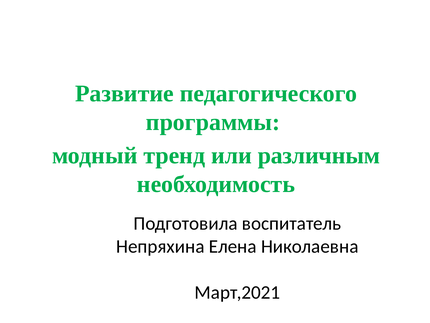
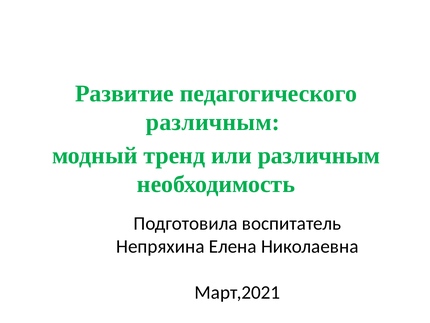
программы: программы -> различным (213, 122)
